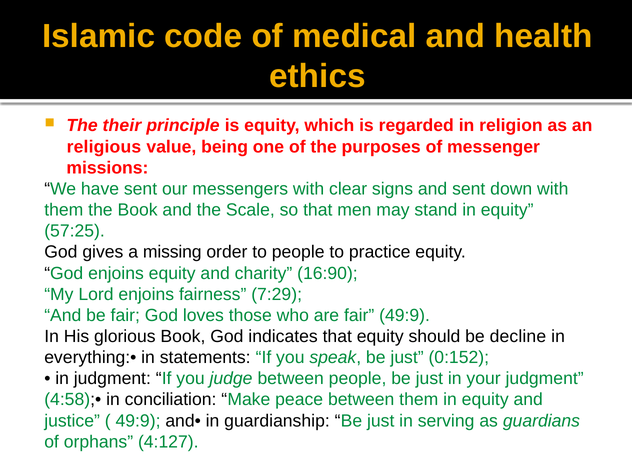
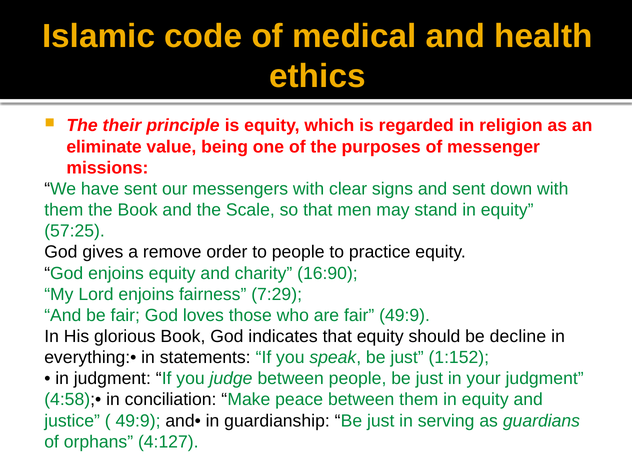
religious: religious -> eliminate (104, 147)
missing: missing -> remove (172, 252)
0:152: 0:152 -> 1:152 (459, 358)
